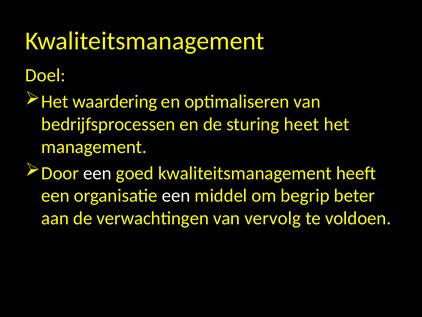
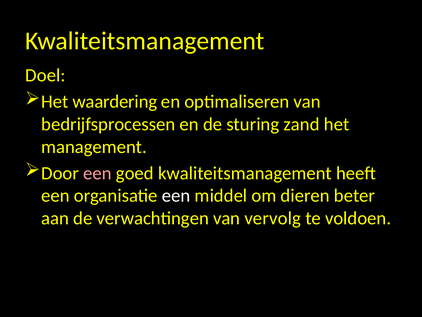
heet: heet -> zand (302, 124)
een colour: white -> pink (98, 173)
begrip: begrip -> dieren (305, 195)
